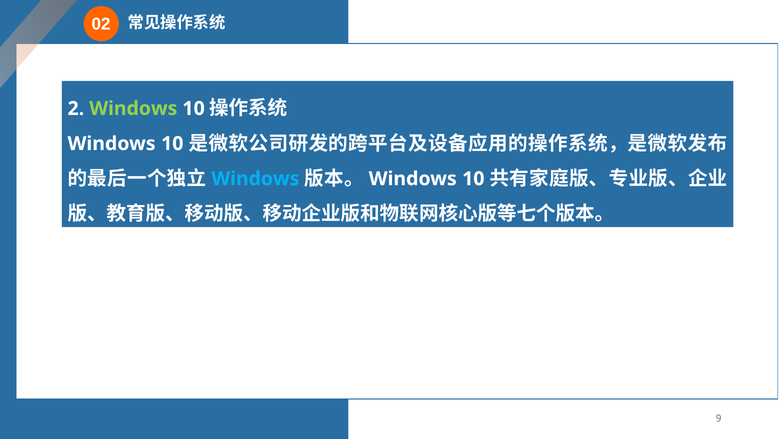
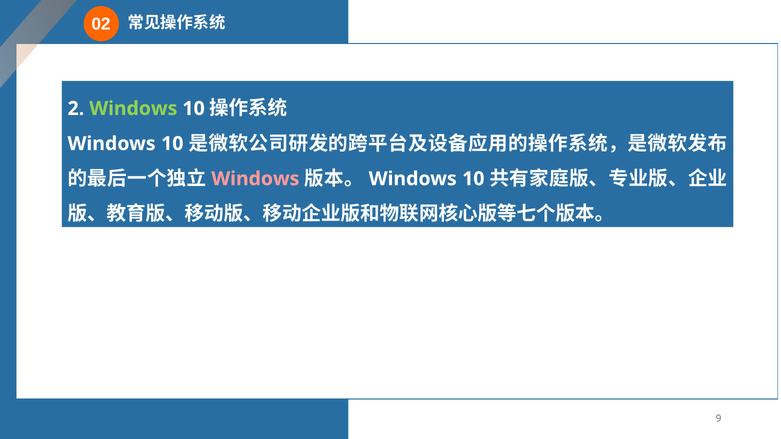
Windows colour: light blue -> pink (255, 179)
